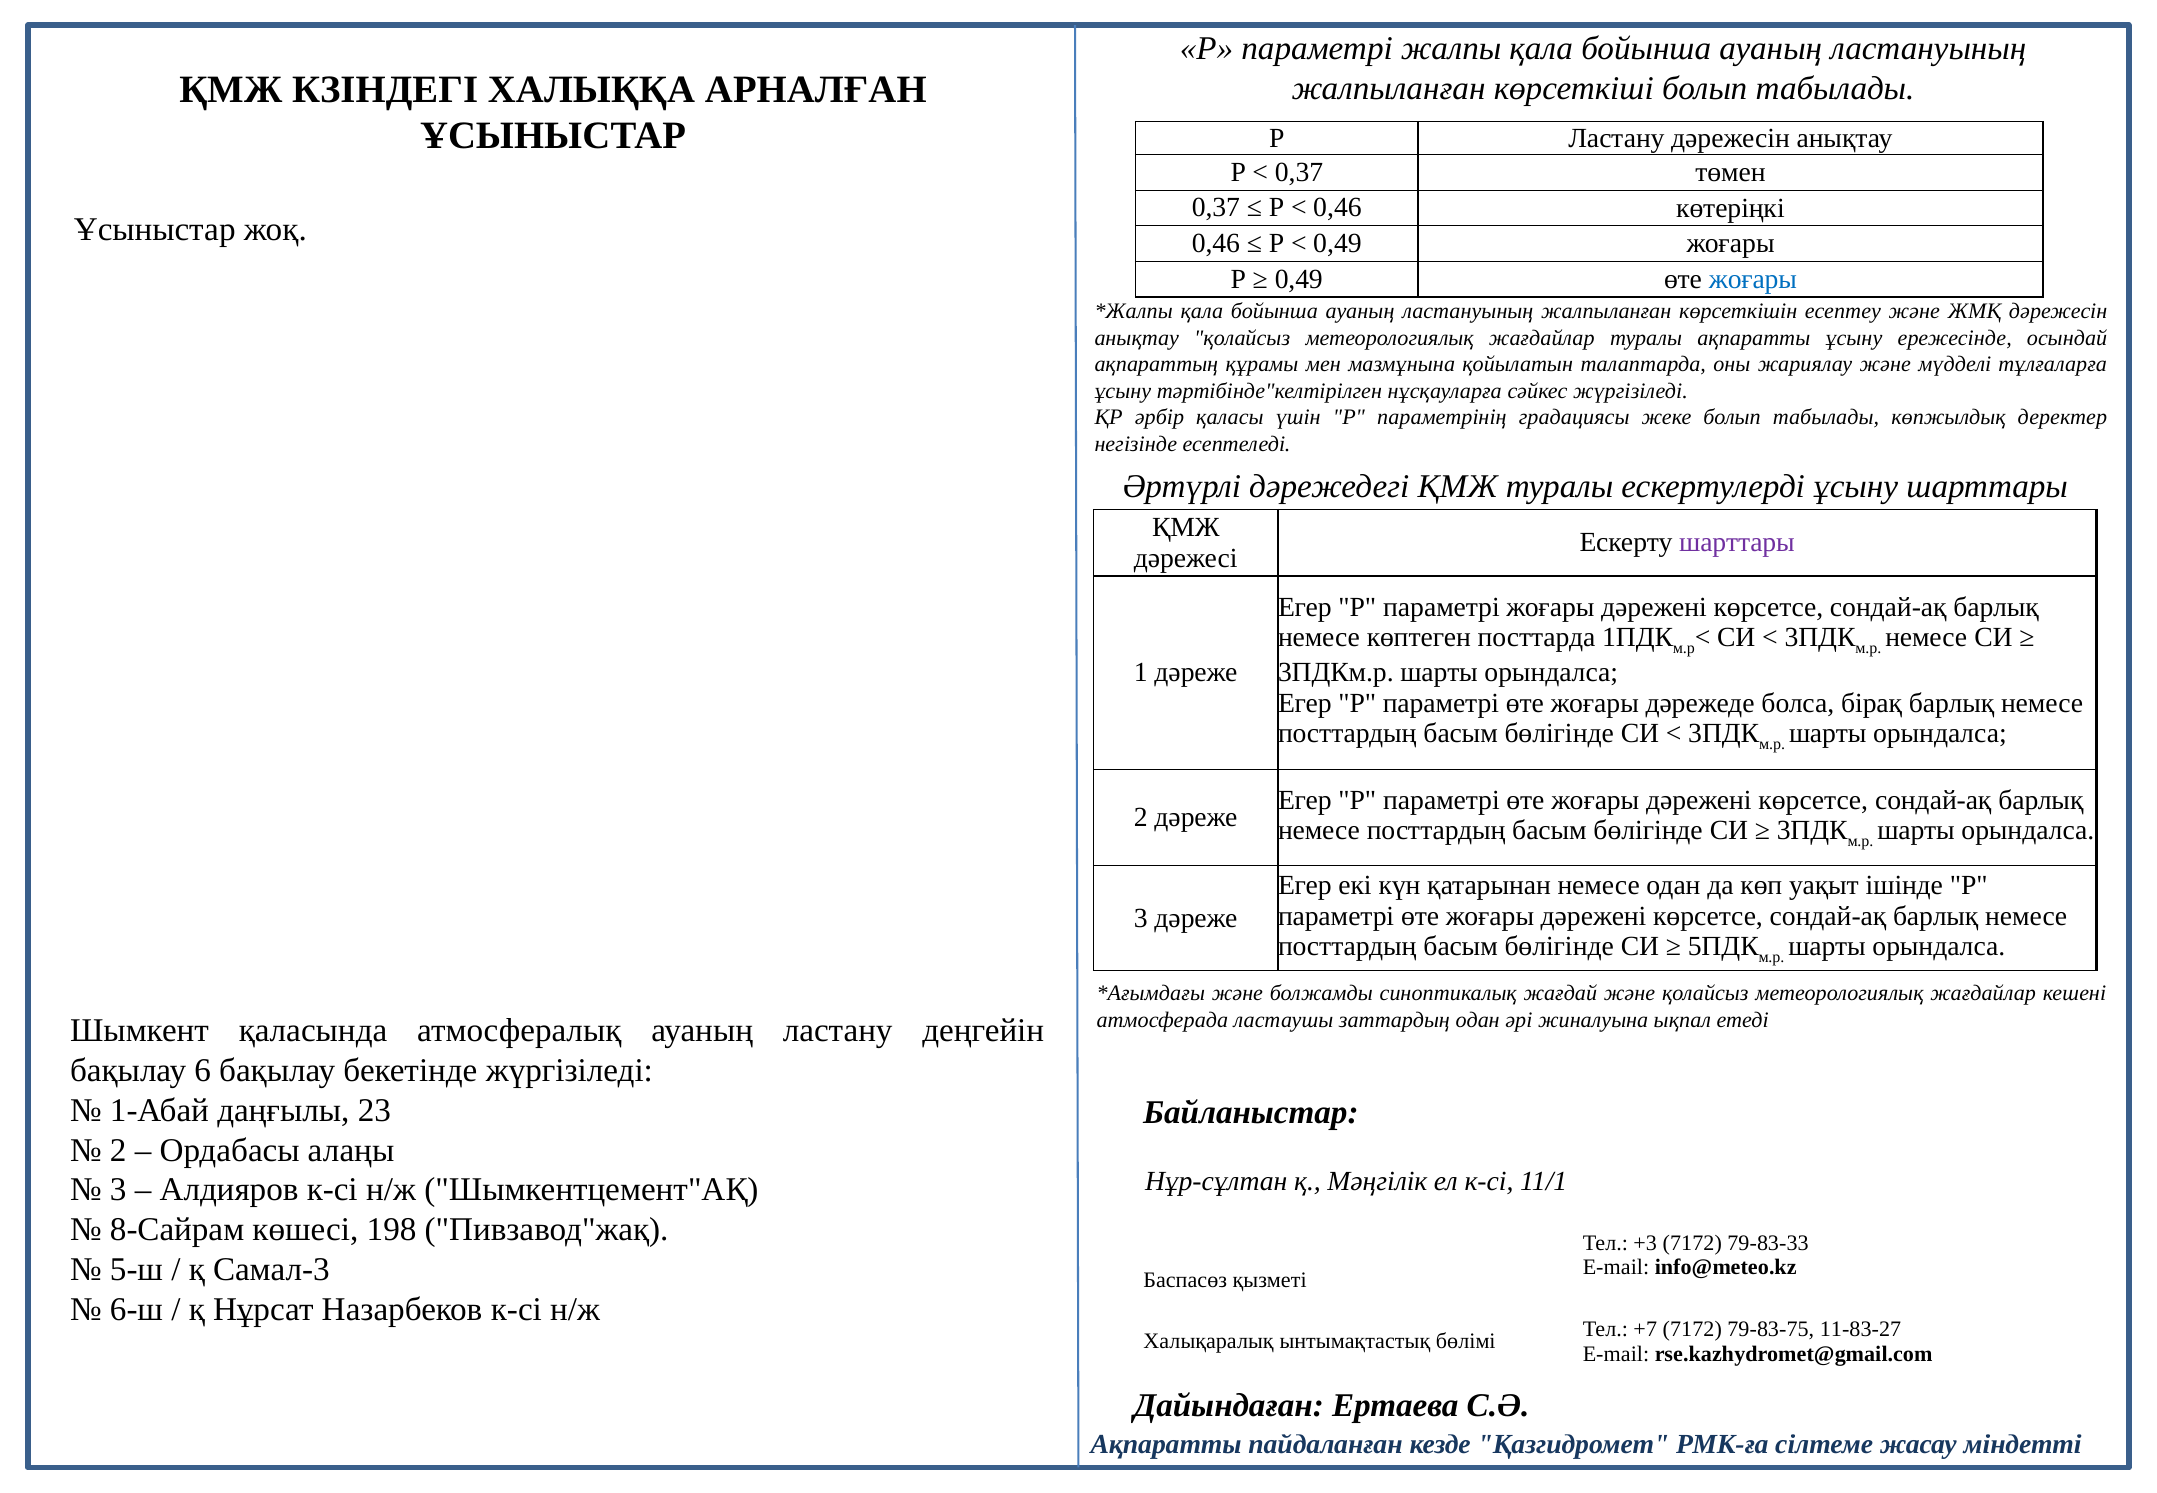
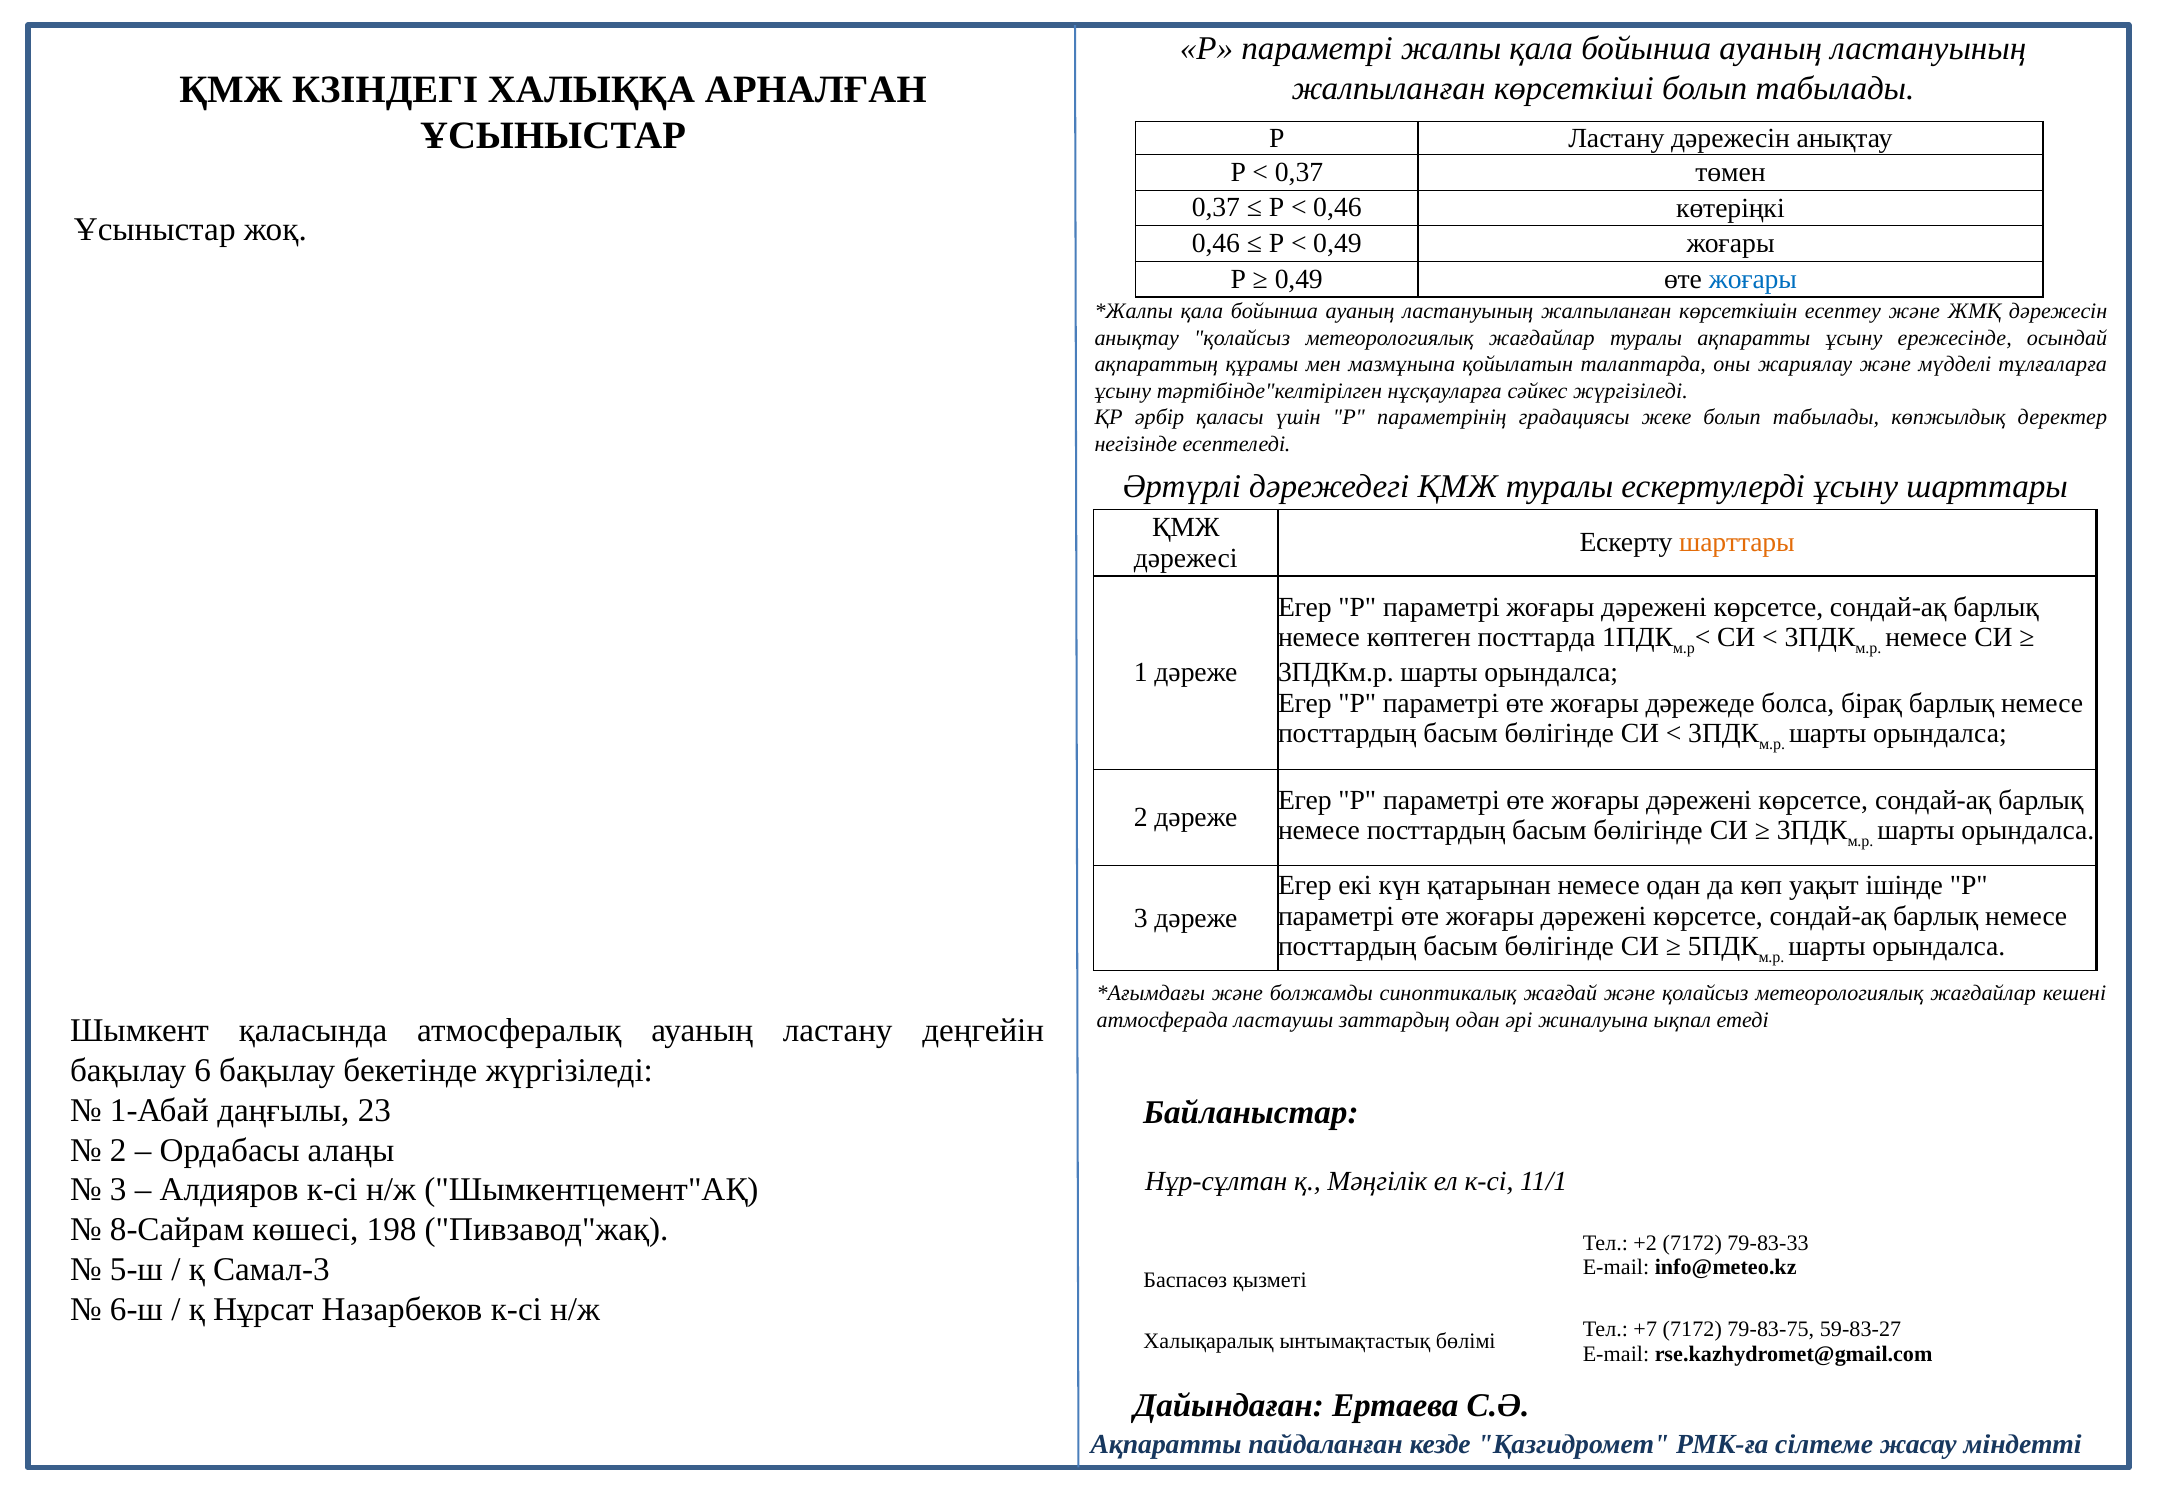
шарттары colour: purple -> orange (1737, 543)
+3: +3 -> +2 (1645, 1243)
11-83-27: 11-83-27 -> 59-83-27 (1861, 1330)
